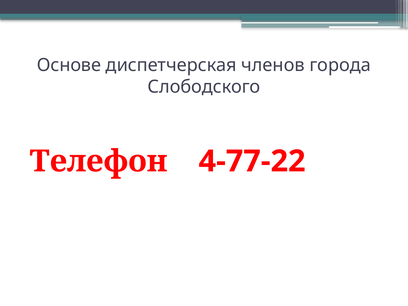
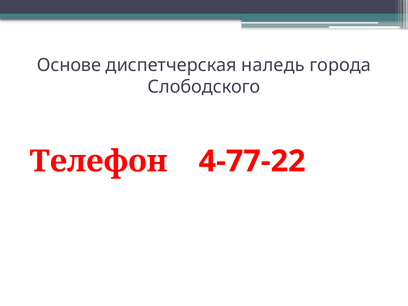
членов: членов -> наледь (273, 65)
